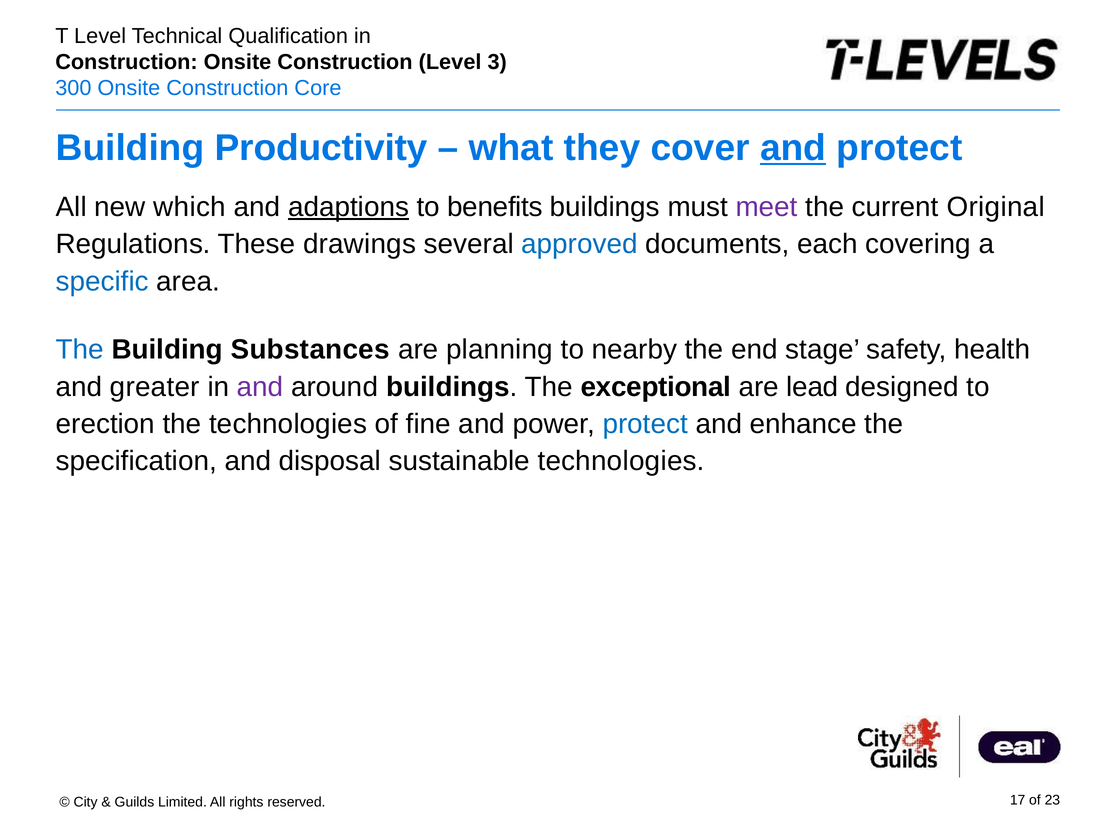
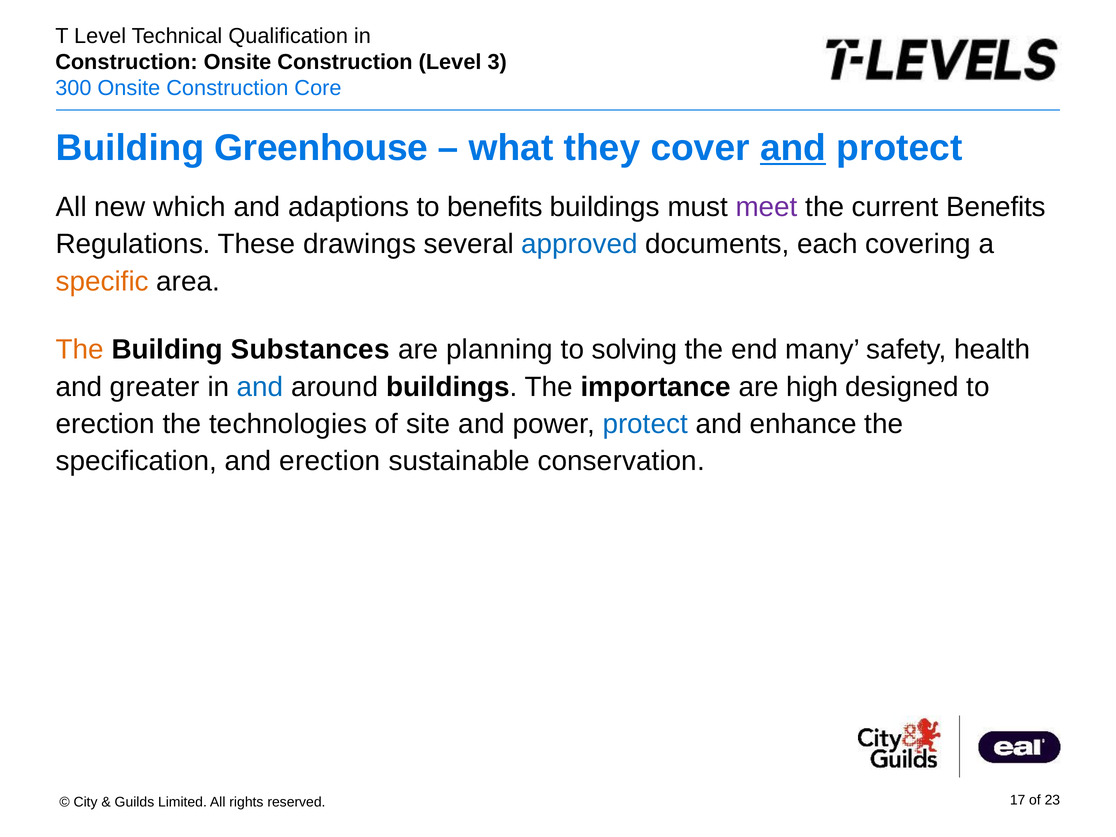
Productivity: Productivity -> Greenhouse (321, 148)
adaptions underline: present -> none (349, 207)
current Original: Original -> Benefits (996, 207)
specific colour: blue -> orange (102, 281)
The colour: blue -> orange (80, 350)
nearby: nearby -> solving (635, 350)
stage: stage -> many (823, 350)
and colour: purple -> blue (260, 387)
exceptional: exceptional -> importance (656, 387)
lead: lead -> high (812, 387)
fine: fine -> site (428, 424)
and disposal: disposal -> erection (330, 461)
sustainable technologies: technologies -> conservation (621, 461)
